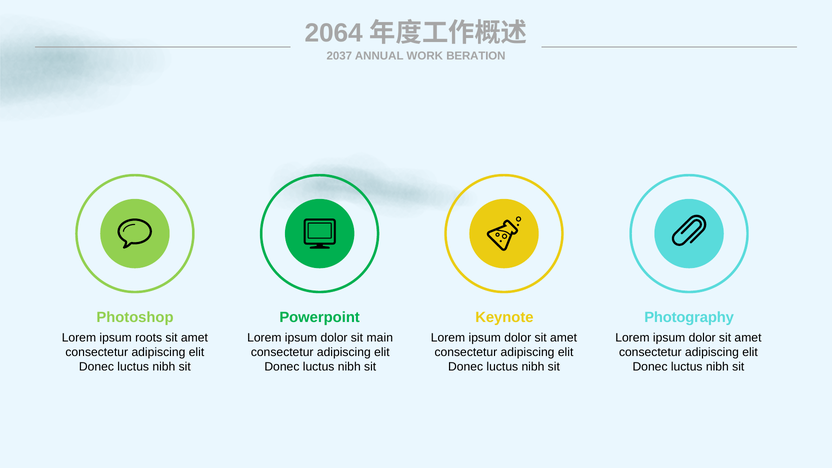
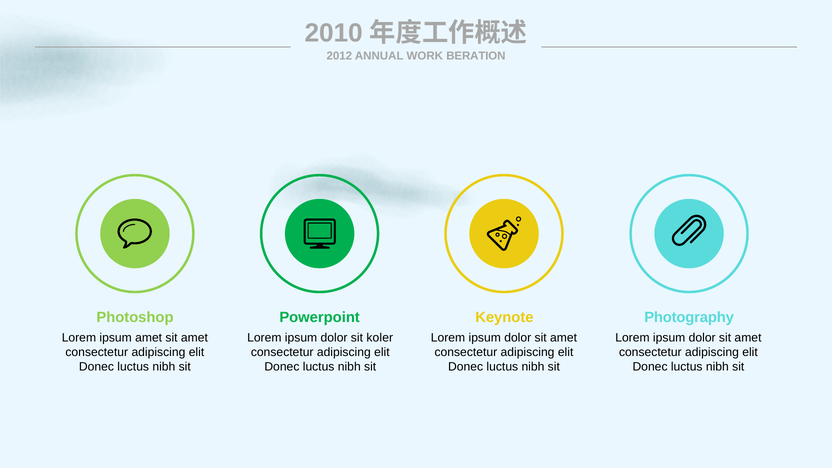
2064: 2064 -> 2010 (334, 33)
2037: 2037 -> 2012 (339, 56)
ipsum roots: roots -> amet (149, 338)
main: main -> koler (380, 338)
